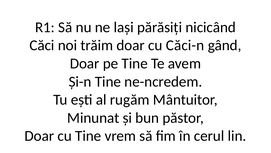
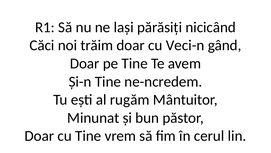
Căci-n: Căci-n -> Veci-n (185, 45)
